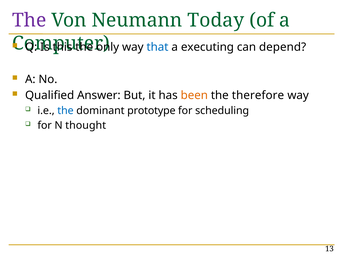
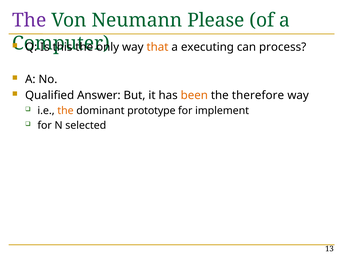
Today: Today -> Please (216, 20)
that colour: blue -> orange (157, 47)
depend: depend -> process (283, 47)
the colour: blue -> orange (65, 111)
scheduling: scheduling -> implement (222, 111)
thought: thought -> selected (86, 126)
